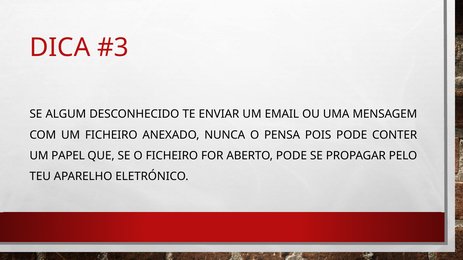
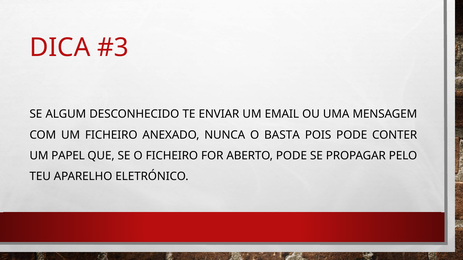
PENSA: PENSA -> BASTA (282, 135)
